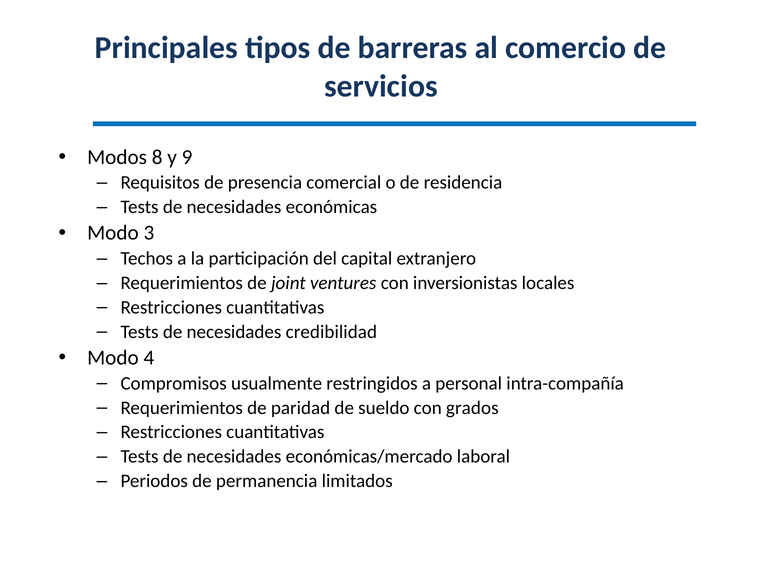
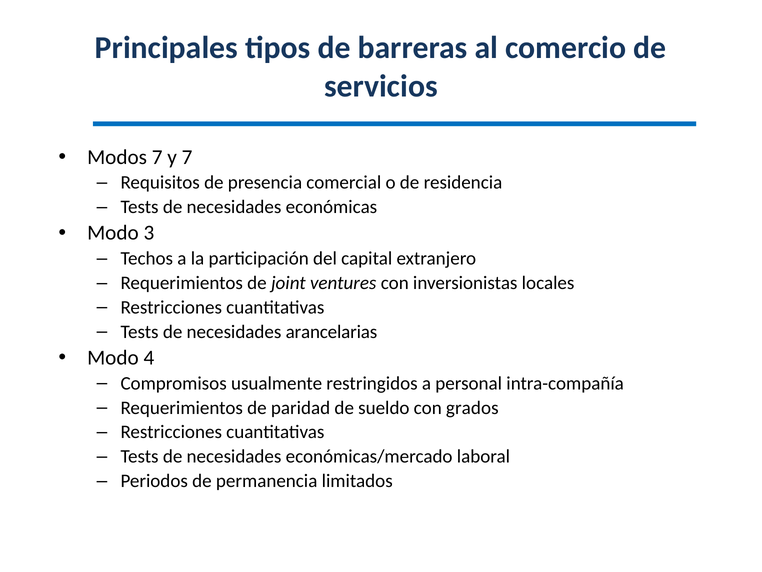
Modos 8: 8 -> 7 (157, 157)
y 9: 9 -> 7 (187, 157)
credibilidad: credibilidad -> arancelarias (331, 331)
